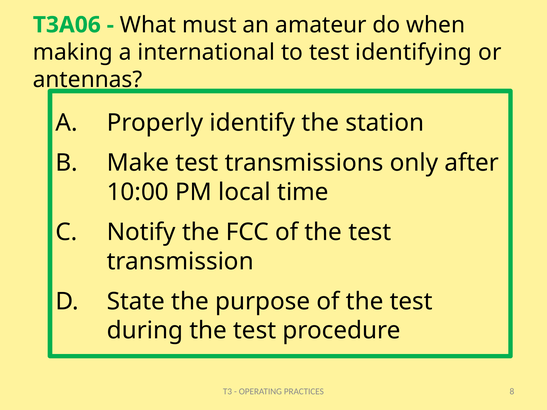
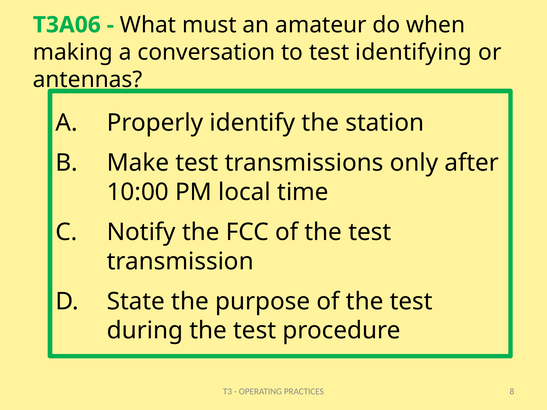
international: international -> conversation (206, 52)
